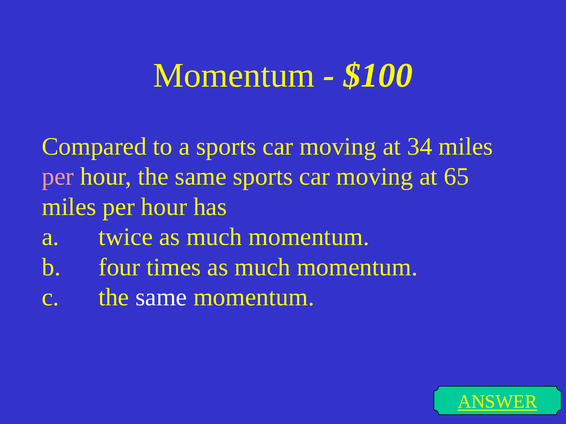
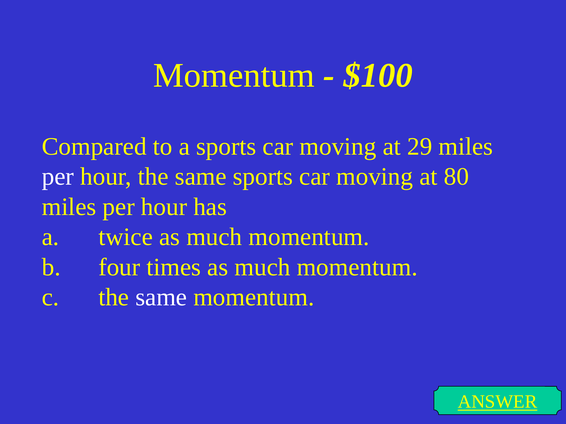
34: 34 -> 29 (420, 147)
per colour: pink -> white (58, 177)
65: 65 -> 80 (456, 177)
